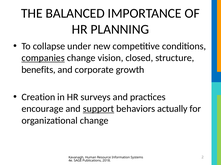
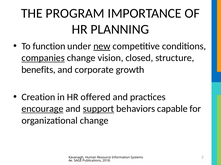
BALANCED: BALANCED -> PROGRAM (75, 13)
collapse: collapse -> function (49, 46)
new underline: none -> present (102, 46)
surveys: surveys -> offered (96, 97)
encourage underline: none -> present (42, 109)
actually: actually -> capable (172, 109)
